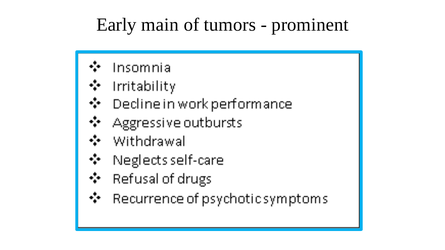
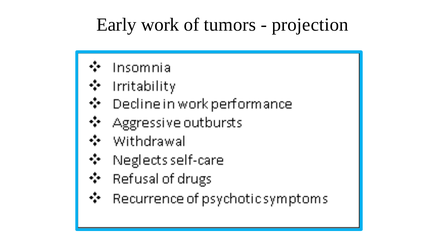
main: main -> work (160, 25)
prominent: prominent -> projection (310, 25)
